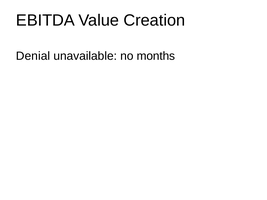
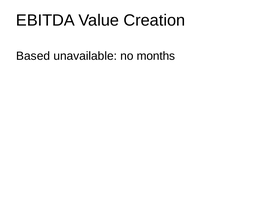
Denial: Denial -> Based (33, 56)
